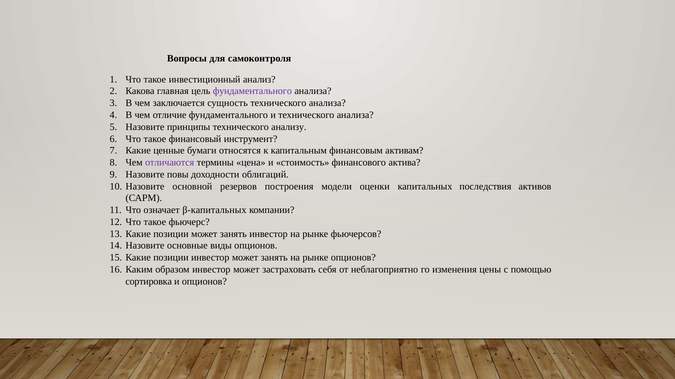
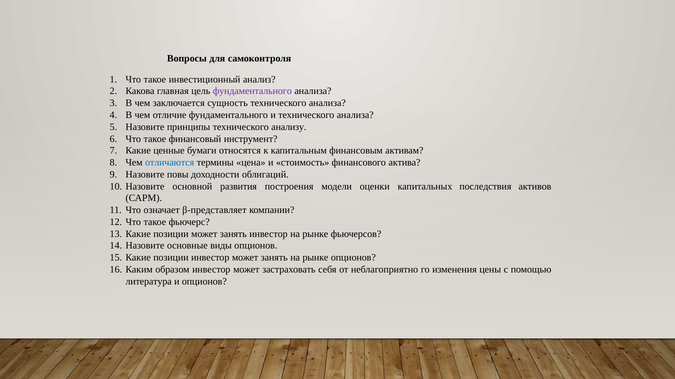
отличаются colour: purple -> blue (170, 163)
резервов: резервов -> развития (239, 187)
β-капитальных: β-капитальных -> β-представляет (214, 210)
сортировка: сортировка -> литература (149, 282)
